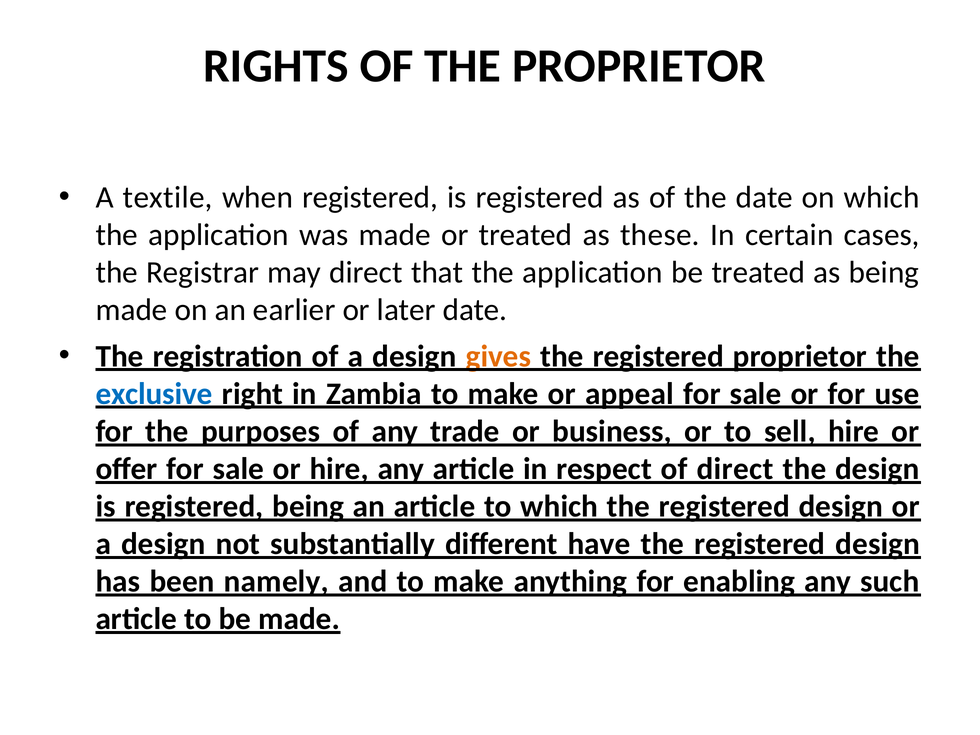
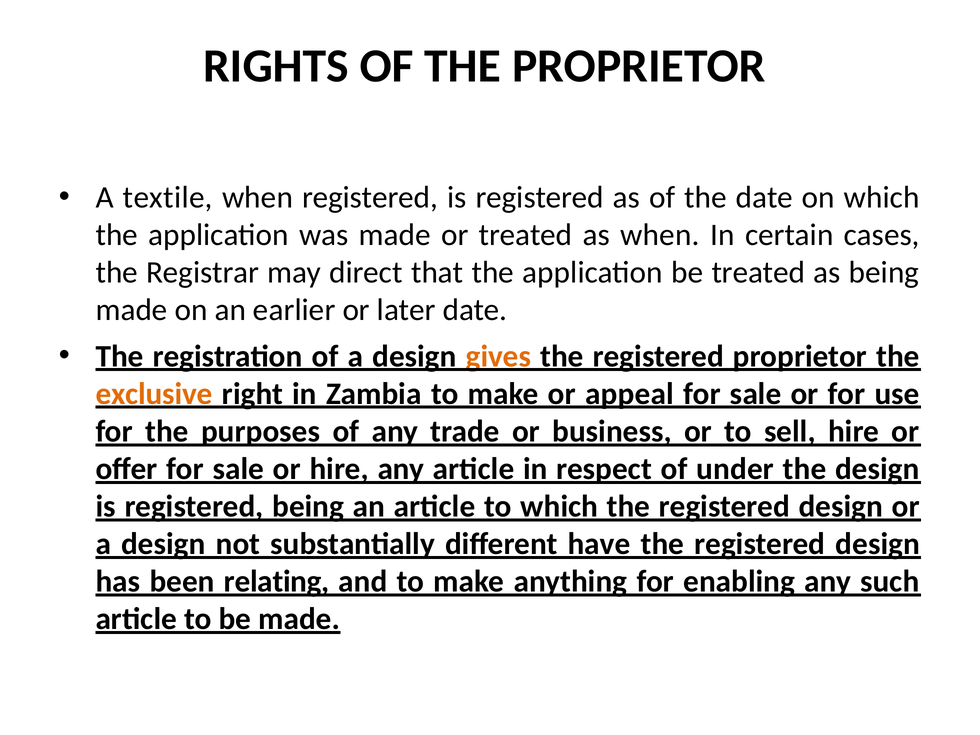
as these: these -> when (660, 235)
exclusive colour: blue -> orange (154, 394)
of direct: direct -> under (735, 469)
namely: namely -> relating (277, 581)
